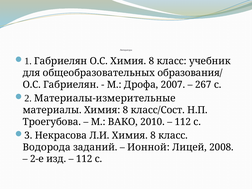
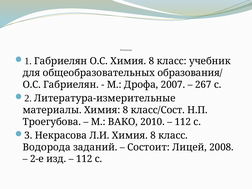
Материалы-измерительные: Материалы-измерительные -> Литература-измерительные (105, 98)
Ионной: Ионной -> Состоит (148, 147)
